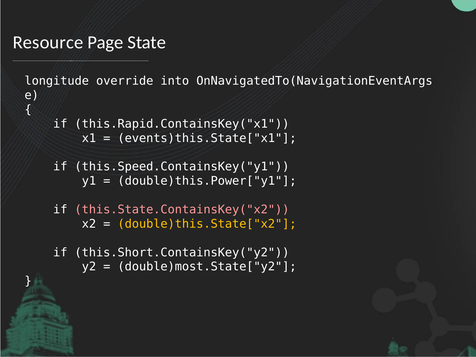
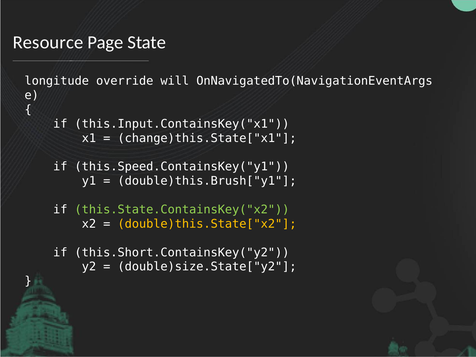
into: into -> will (175, 81)
this.Rapid.ContainsKey("x1: this.Rapid.ContainsKey("x1 -> this.Input.ContainsKey("x1 (182, 124)
events)this.State["x1: events)this.State["x1 -> change)this.State["x1 (207, 138)
double)this.Power["y1: double)this.Power["y1 -> double)this.Brush["y1 (207, 181)
this.State.ContainsKey("x2 colour: pink -> light green (182, 210)
double)most.State["y2: double)most.State["y2 -> double)size.State["y2 (207, 267)
